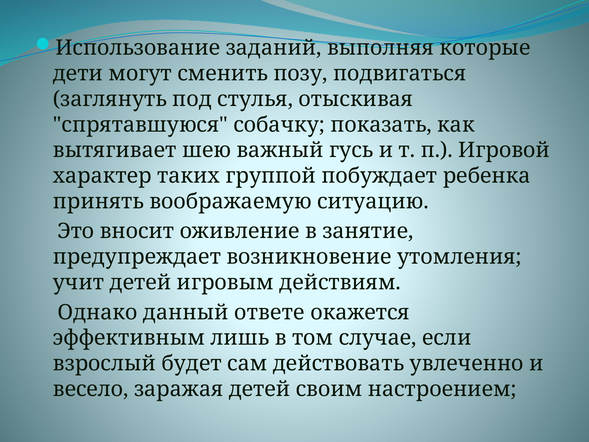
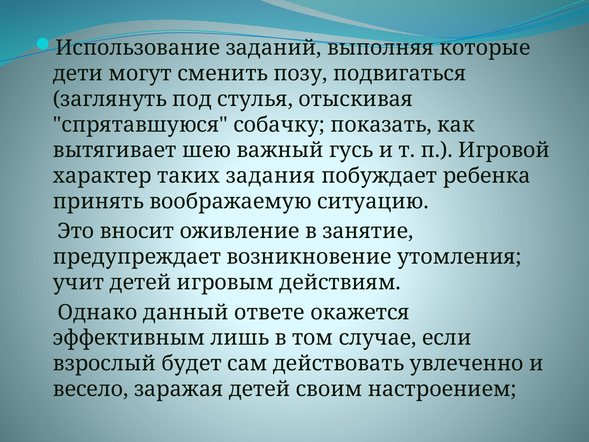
группой: группой -> задания (271, 176)
